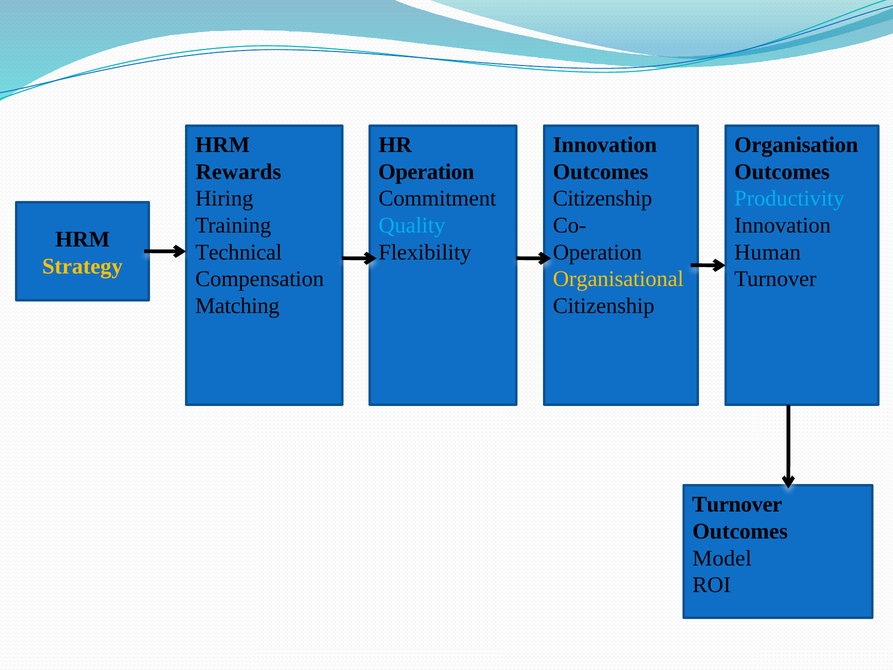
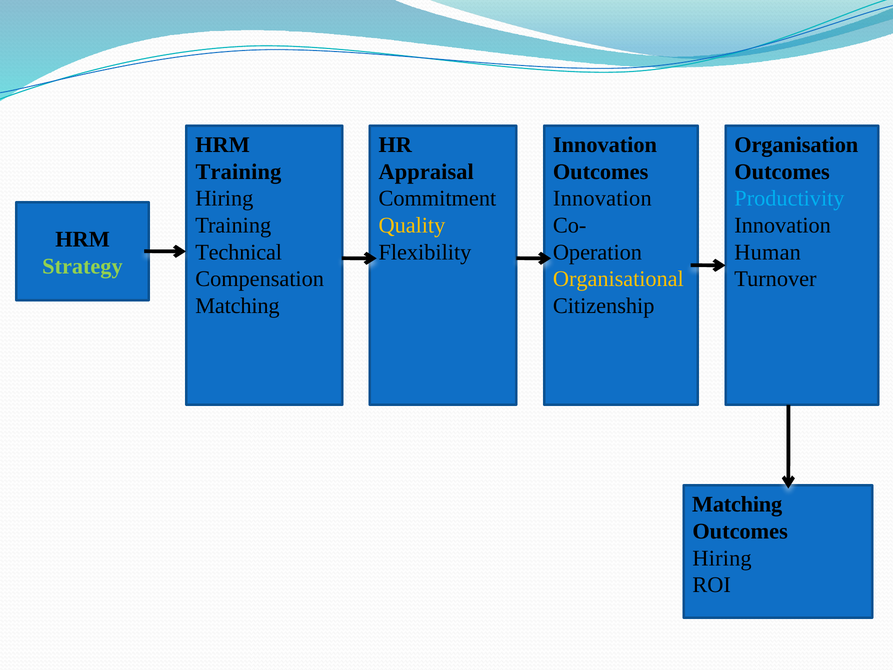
Rewards: Rewards -> Training (238, 172)
Operation: Operation -> Appraisal (426, 172)
Citizenship: Citizenship -> Innovation (602, 198)
Quality colour: light blue -> yellow (412, 225)
Strategy colour: yellow -> light green (82, 266)
Turnover: Turnover -> Matching (737, 504)
Model: Model -> Hiring (722, 558)
